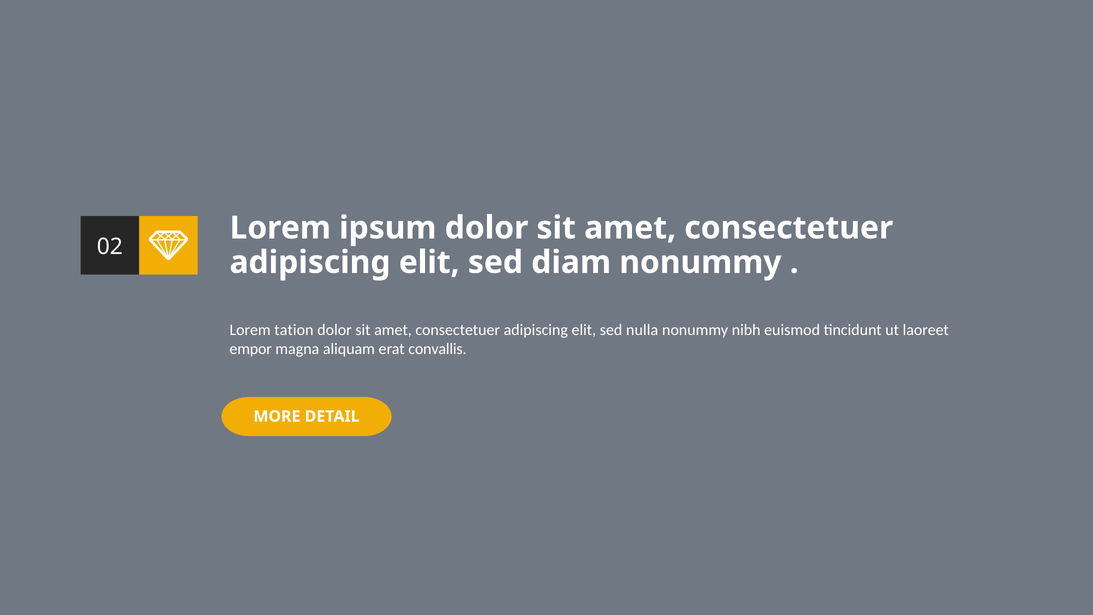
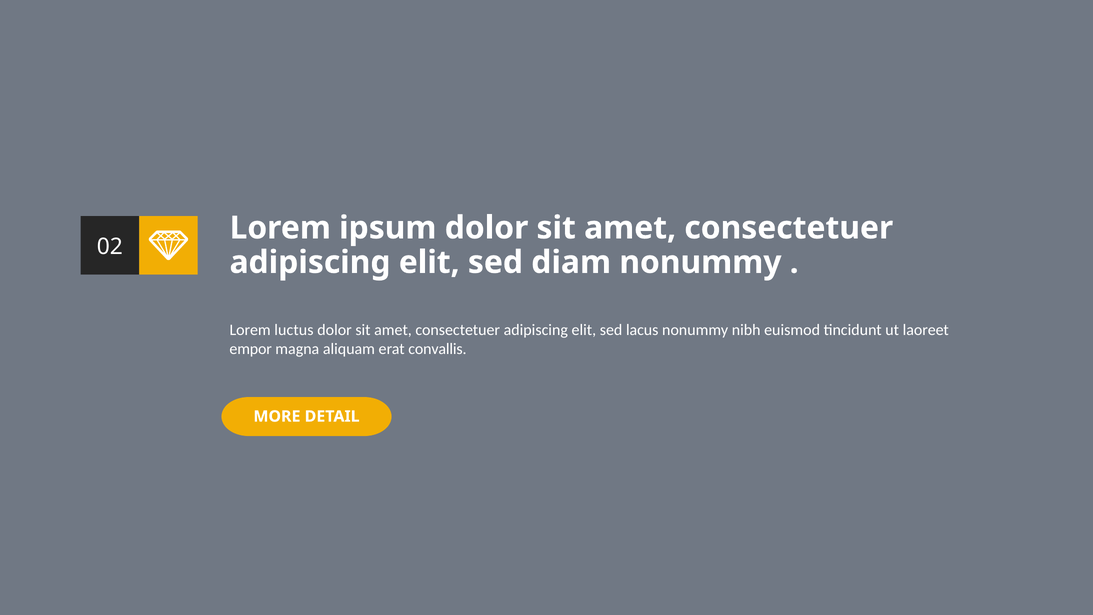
tation: tation -> luctus (294, 330)
nulla: nulla -> lacus (642, 330)
